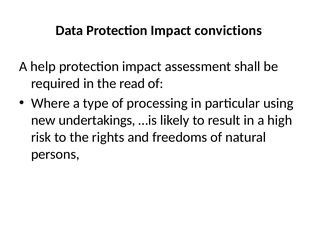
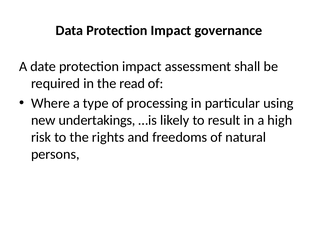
convictions: convictions -> governance (228, 30)
help: help -> date (43, 67)
